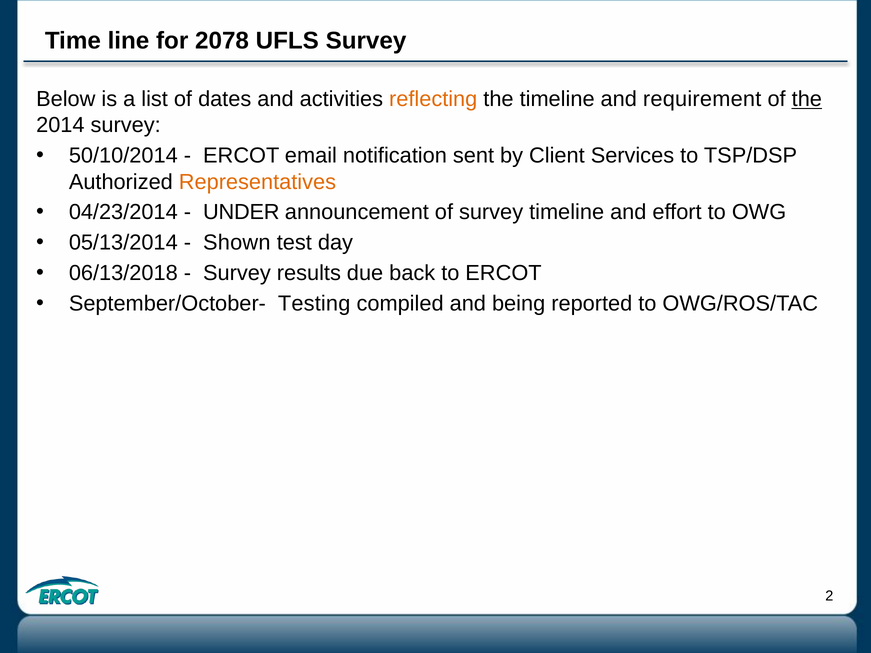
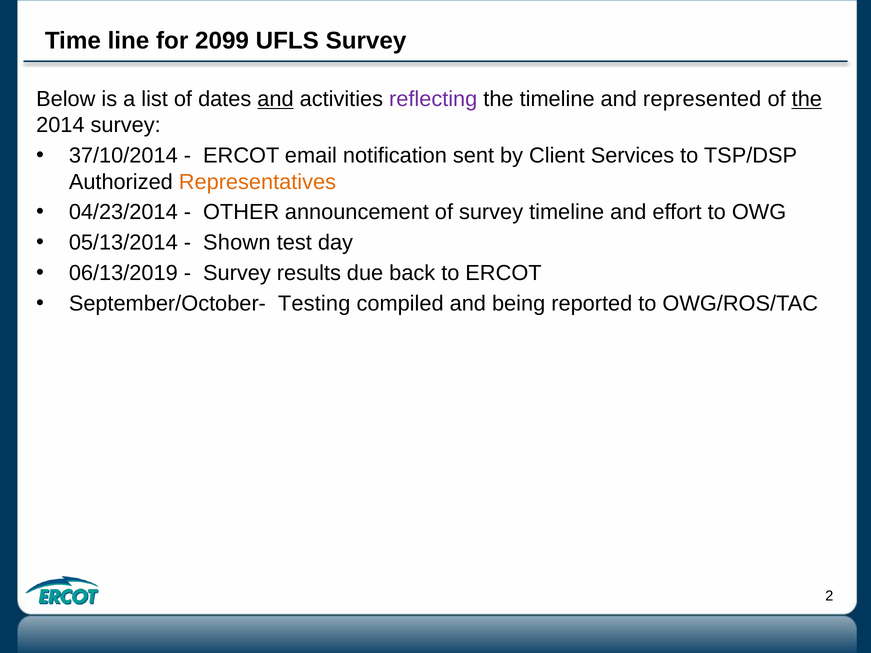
2078: 2078 -> 2099 (222, 41)
and underline: none -> present (275, 99)
reflecting colour: orange -> purple (433, 99)
requirement: requirement -> represented (702, 99)
50/10/2014: 50/10/2014 -> 37/10/2014 (123, 156)
UNDER: UNDER -> OTHER (241, 212)
06/13/2018: 06/13/2018 -> 06/13/2019 (123, 273)
